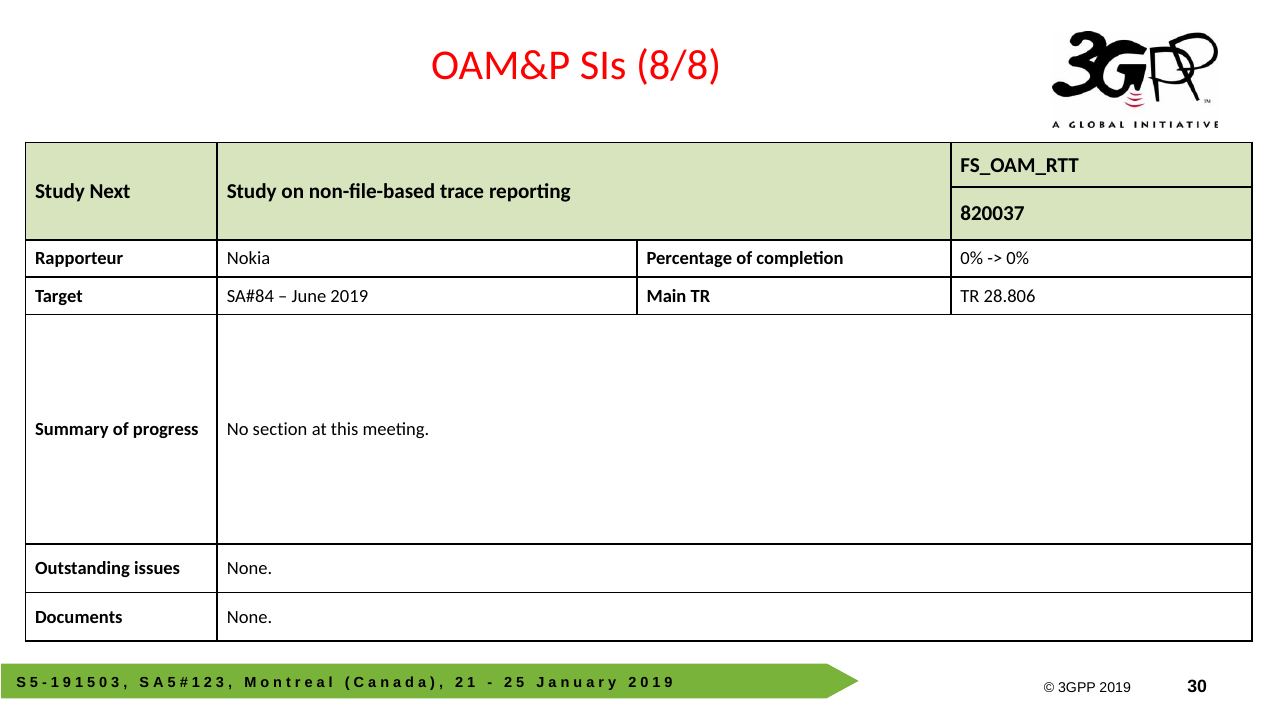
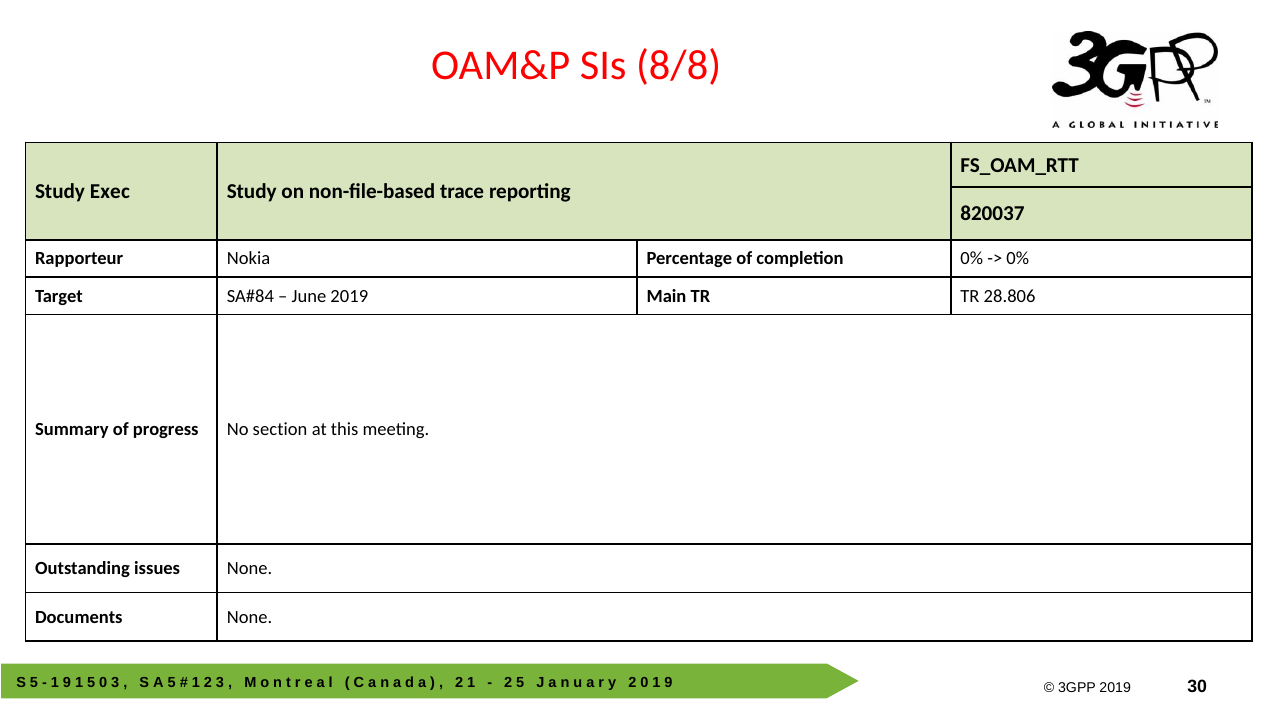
Next: Next -> Exec (110, 192)
